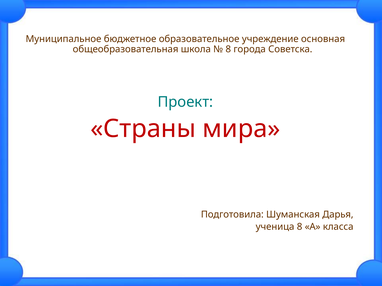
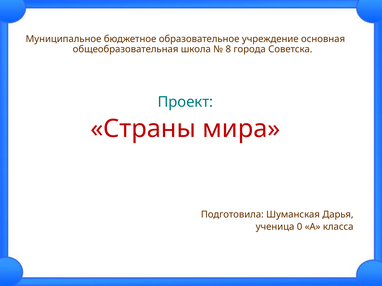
ученица 8: 8 -> 0 (300, 227)
